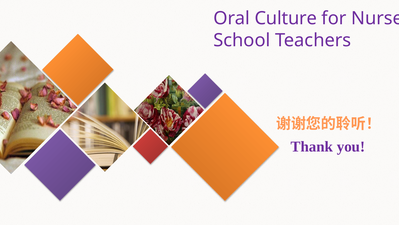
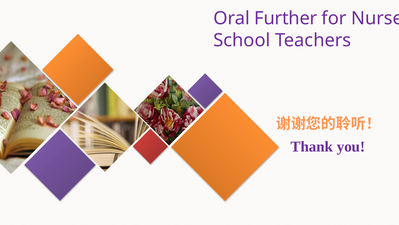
Culture: Culture -> Further (286, 18)
